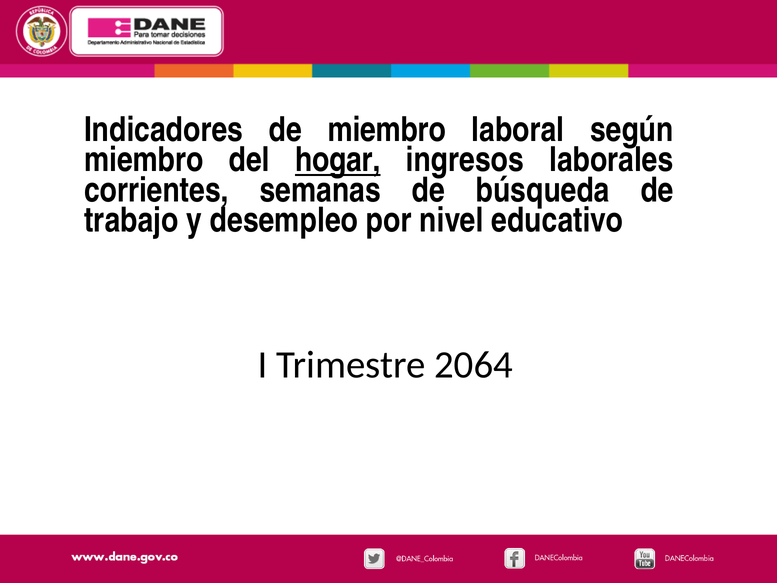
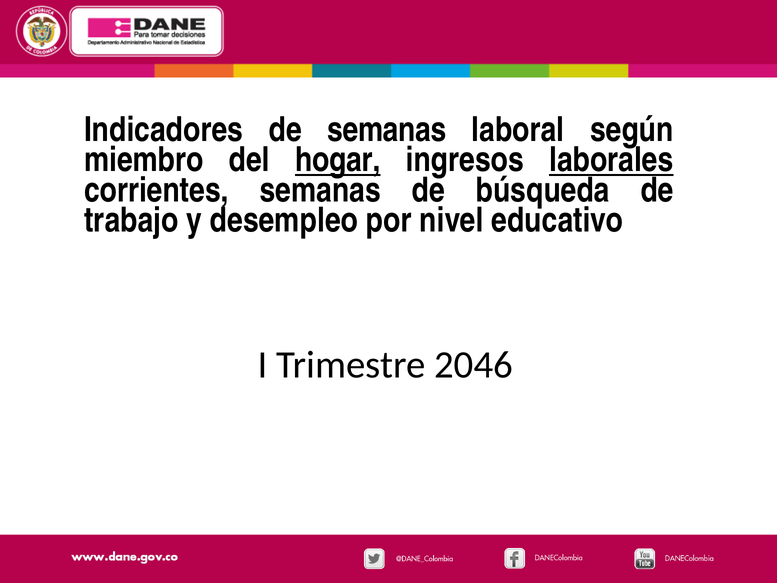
de miembro: miembro -> semanas (387, 130)
laborales underline: none -> present (611, 160)
2064: 2064 -> 2046 (474, 365)
